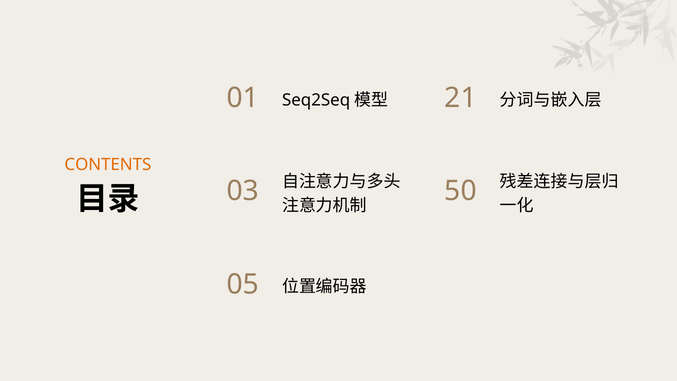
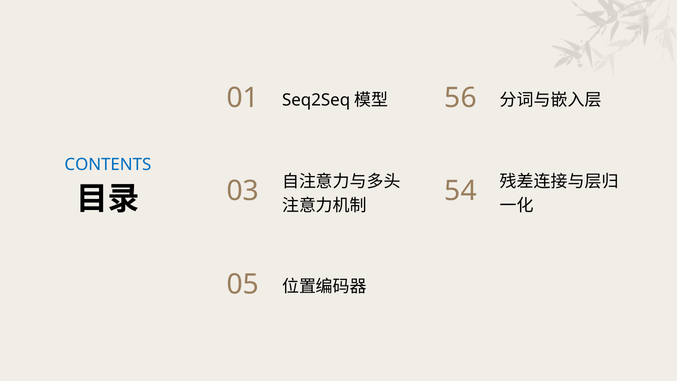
21: 21 -> 56 (461, 98)
CONTENTS colour: orange -> blue (108, 165)
50: 50 -> 54 (461, 191)
